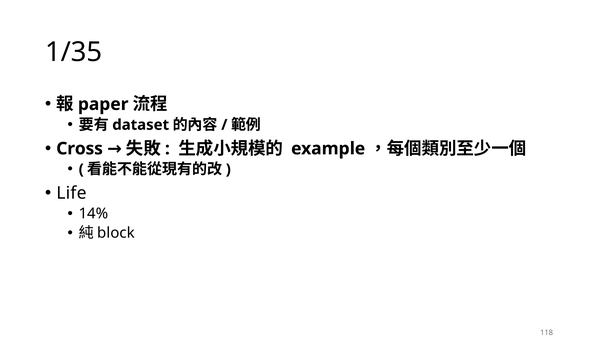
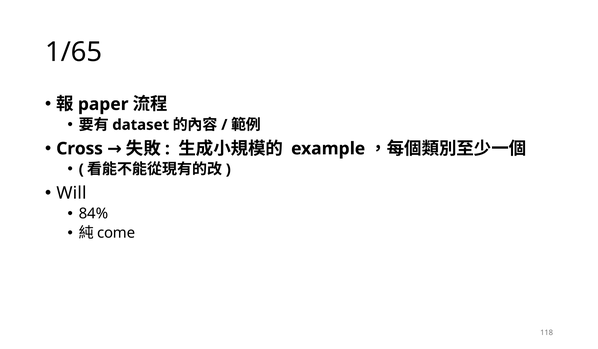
1/35: 1/35 -> 1/65 (74, 52)
Life: Life -> Will (72, 193)
14%: 14% -> 84% (93, 213)
block: block -> come (116, 233)
